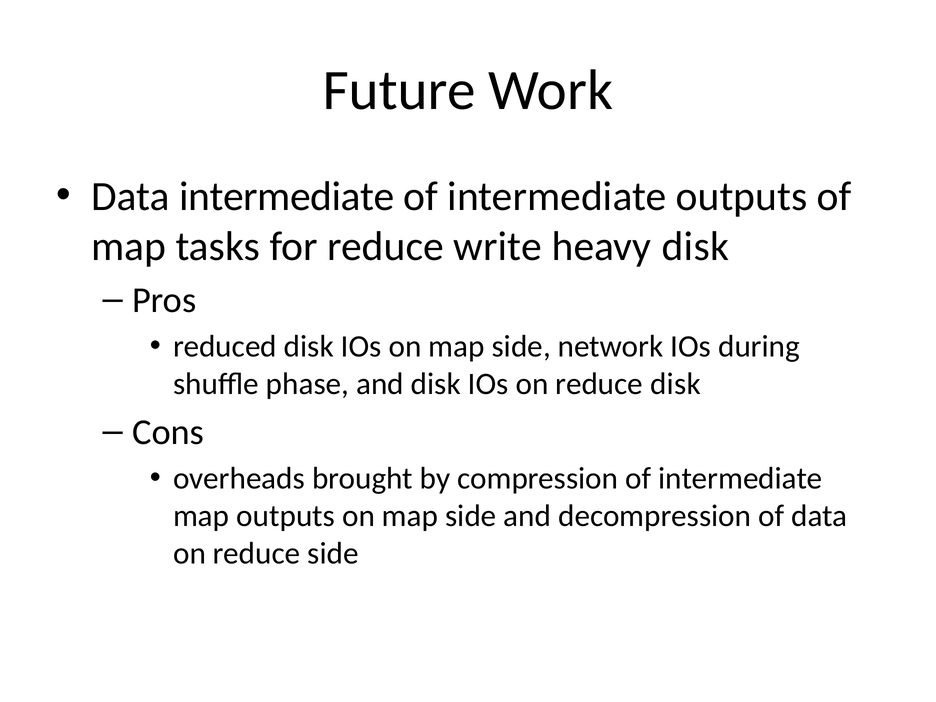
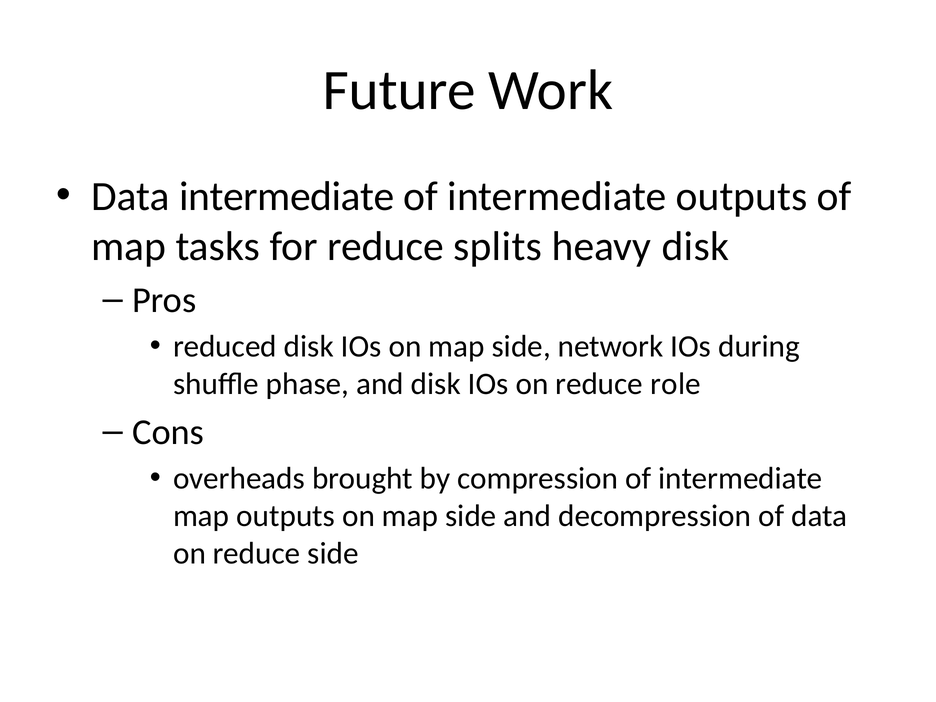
write: write -> splits (498, 246)
reduce disk: disk -> role (676, 384)
